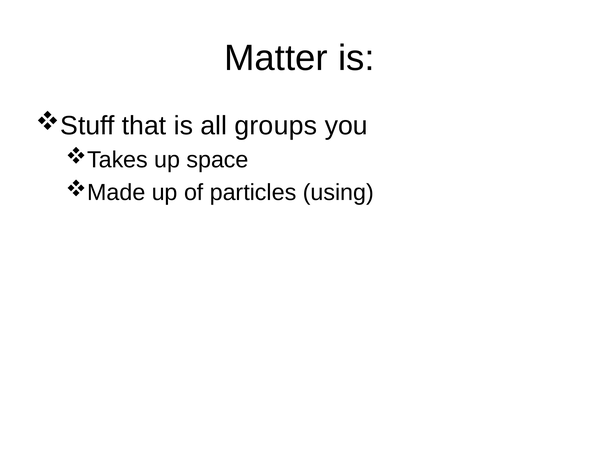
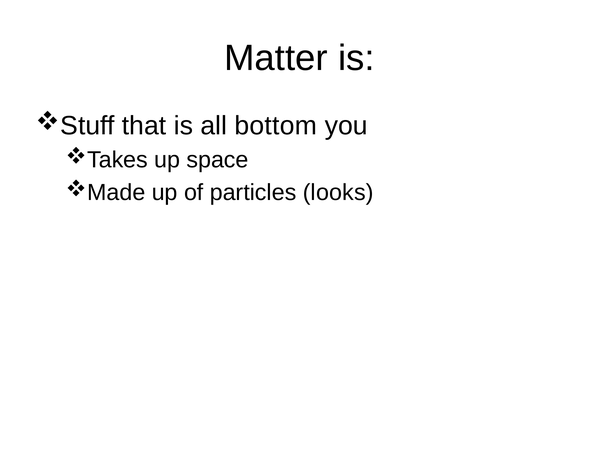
groups: groups -> bottom (276, 126)
using: using -> looks (338, 193)
